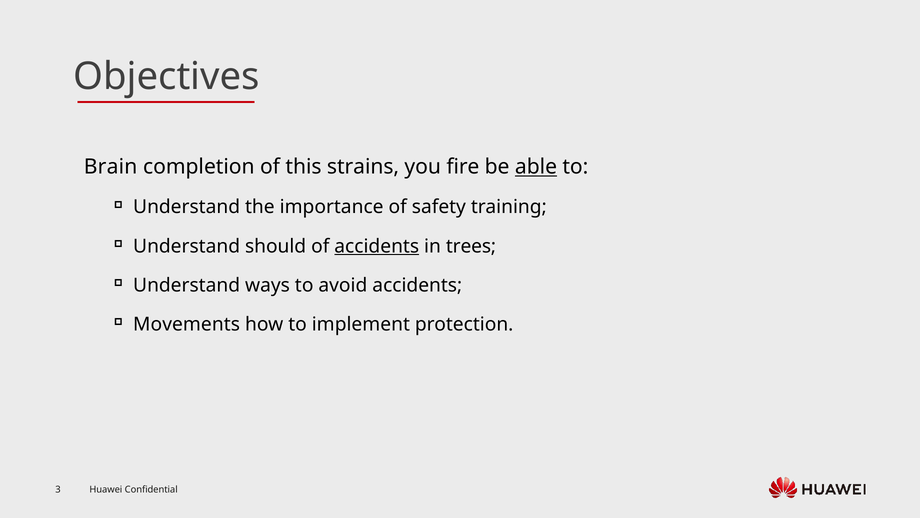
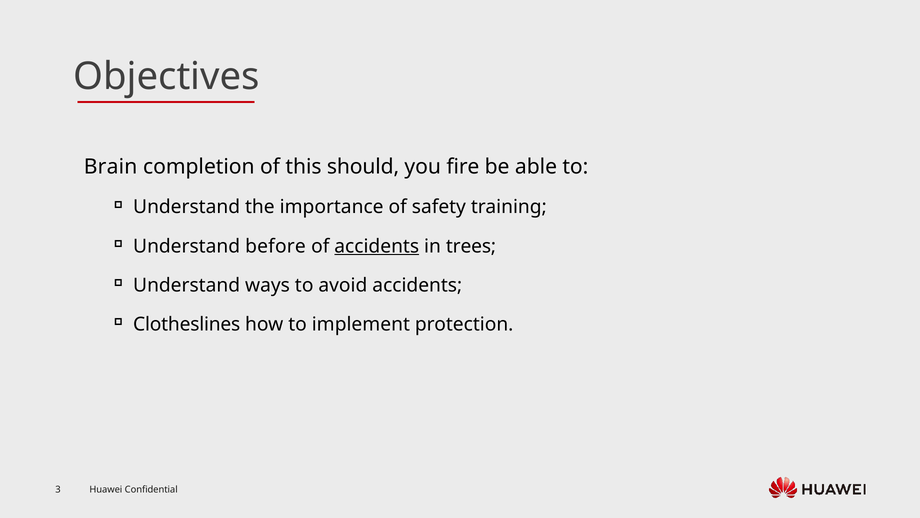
strains: strains -> should (363, 167)
able underline: present -> none (536, 167)
should: should -> before (276, 246)
Movements: Movements -> Clotheslines (187, 324)
